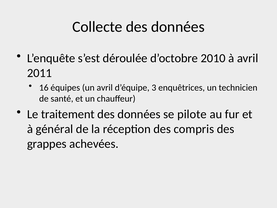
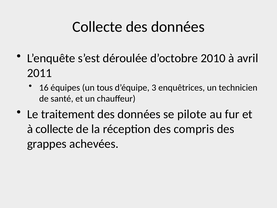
un avril: avril -> tous (105, 87)
à général: général -> collecte (55, 129)
